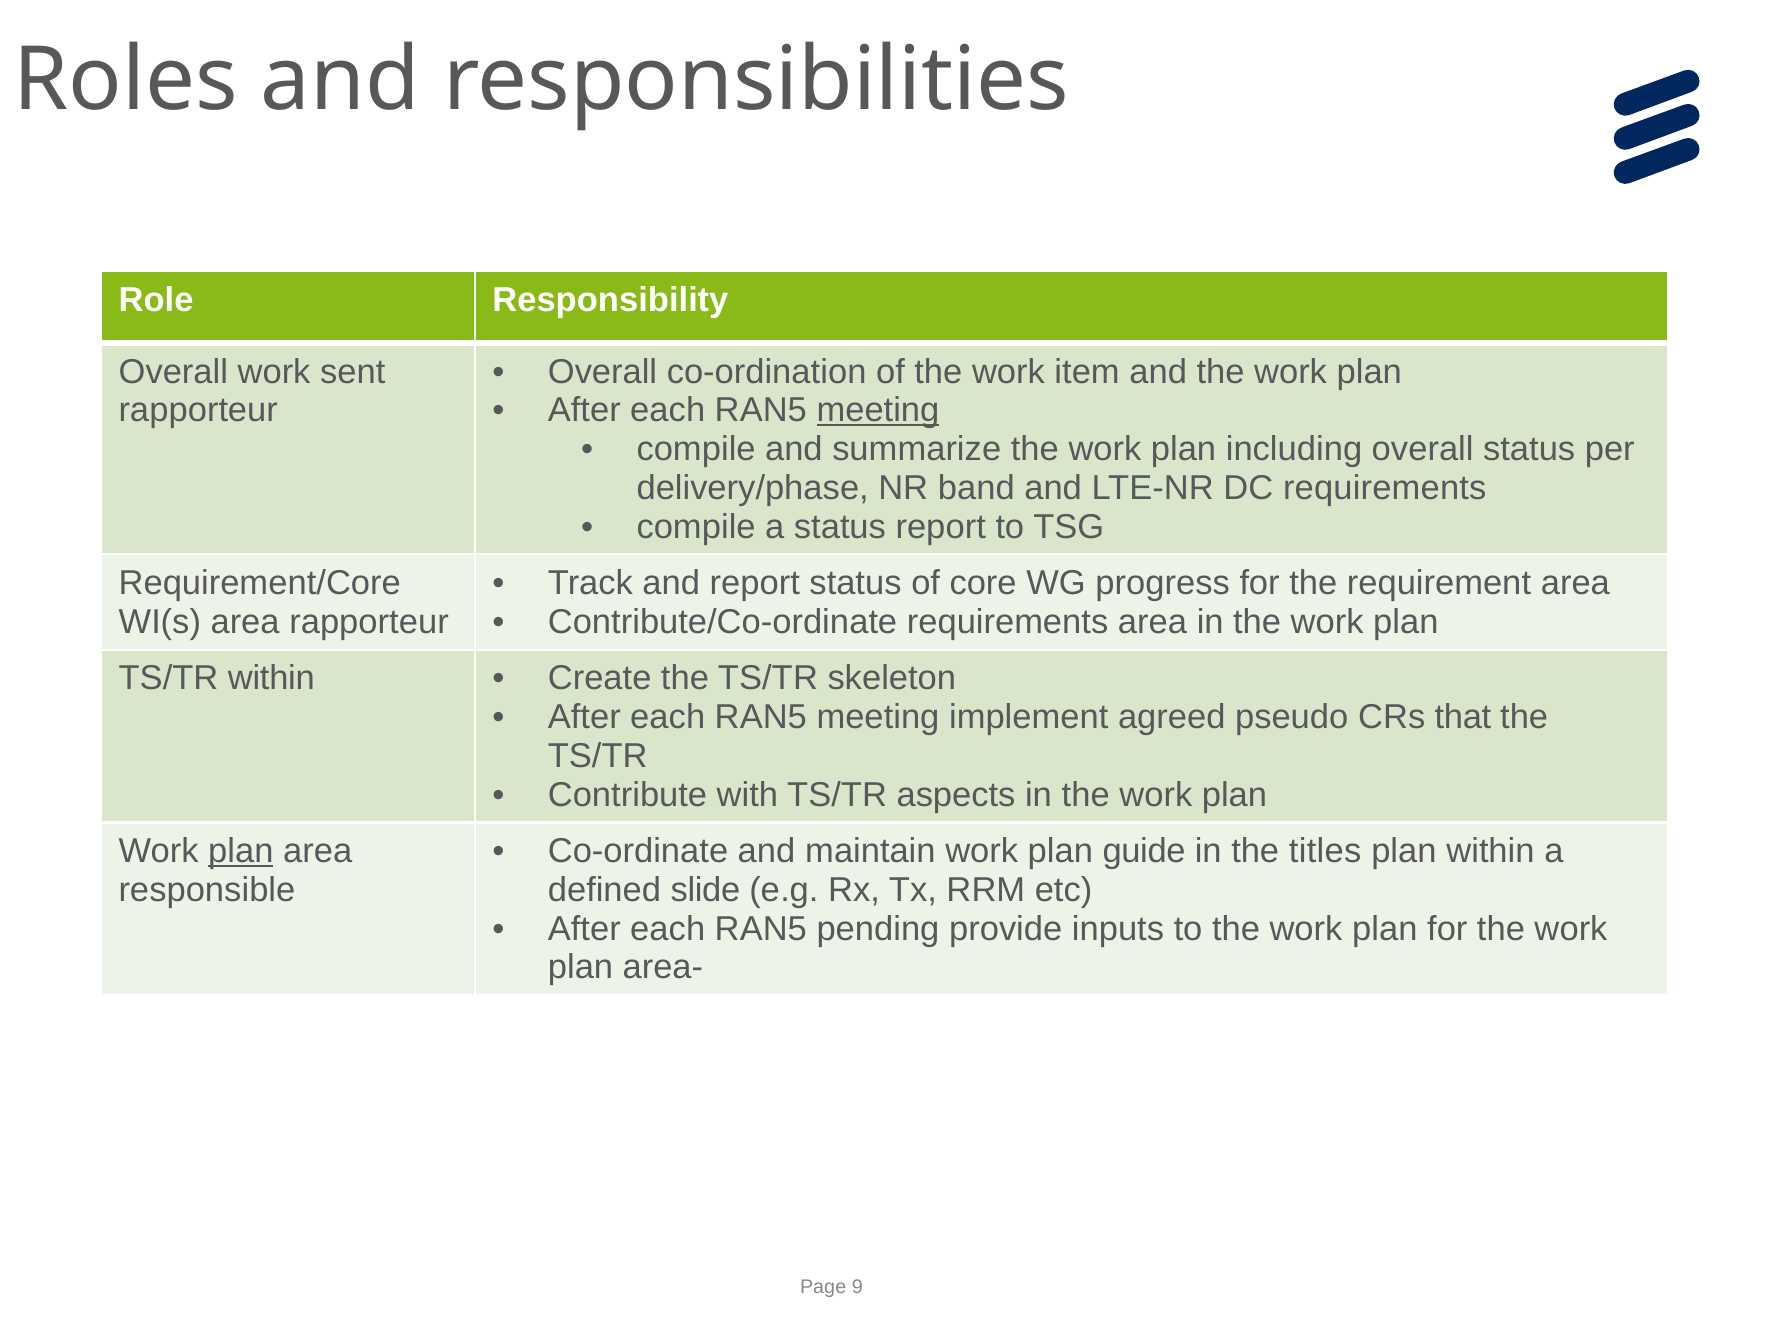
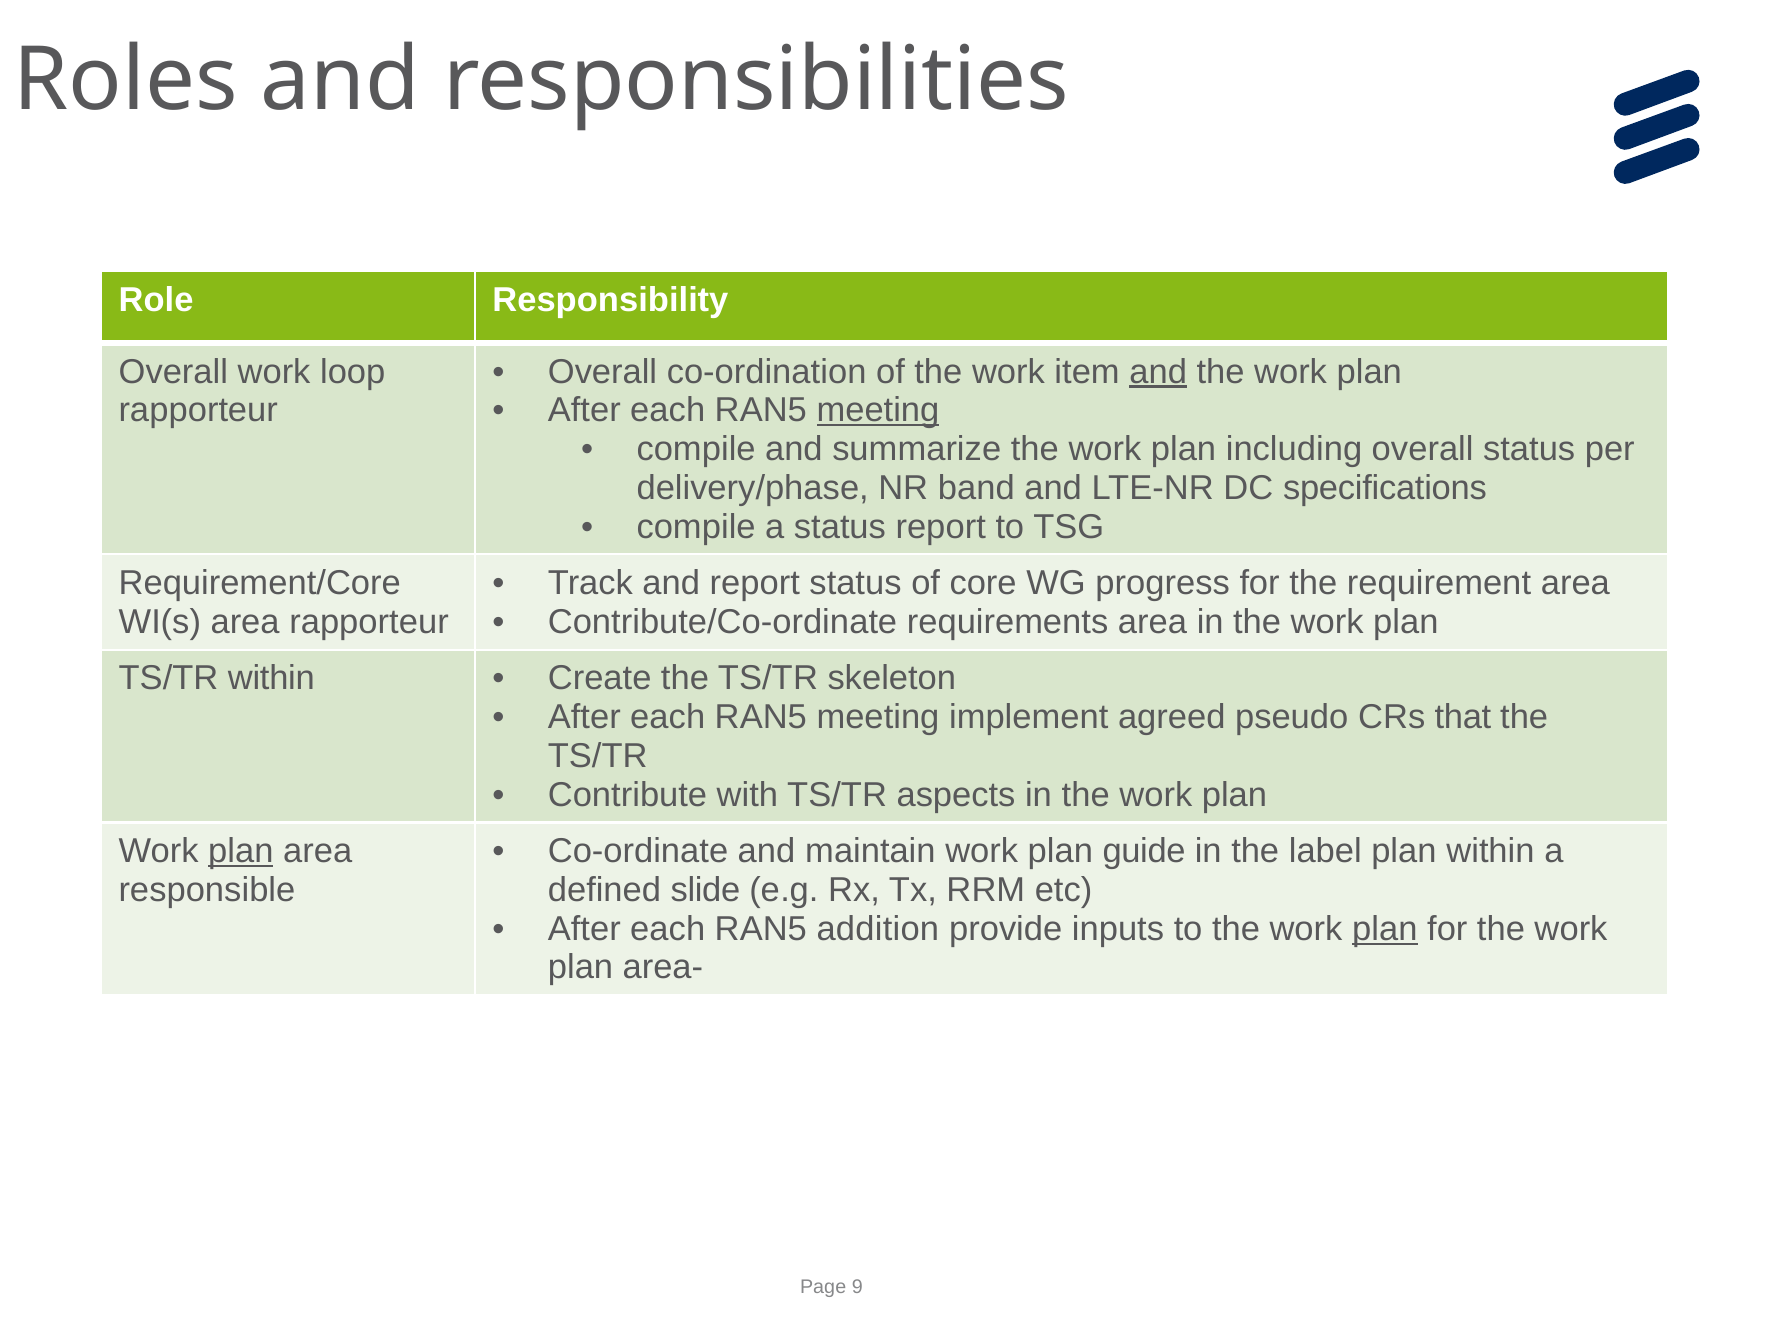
sent: sent -> loop (353, 372)
and underline: none -> present (1158, 372)
DC requirements: requirements -> specifications (1385, 488)
titles: titles -> label (1325, 852)
pending: pending -> addition (878, 929)
plan underline: none -> present (1385, 929)
